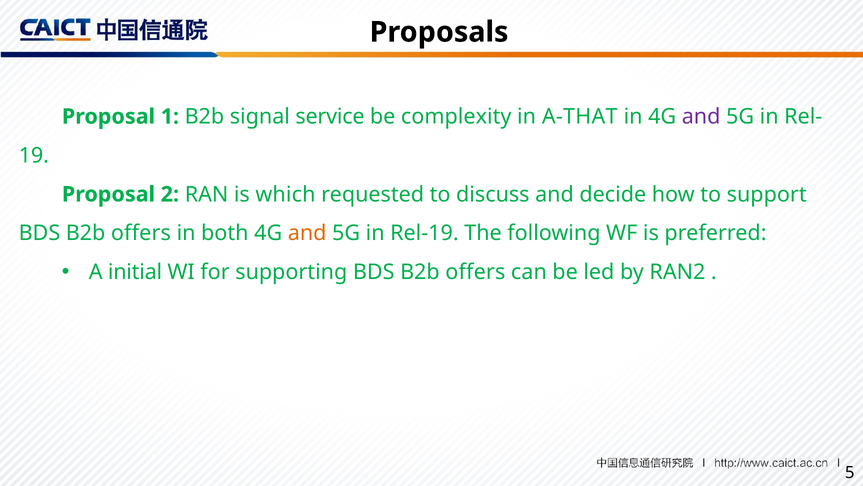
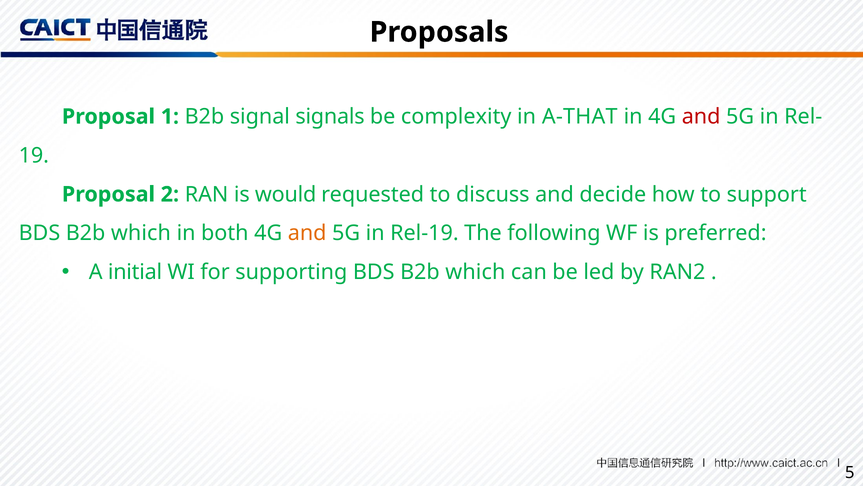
service: service -> signals (330, 116)
and colour: purple -> red (701, 116)
which: which -> would (286, 194)
offers: offers -> which (141, 233)
supporting BDS B2b offers: offers -> which (475, 272)
